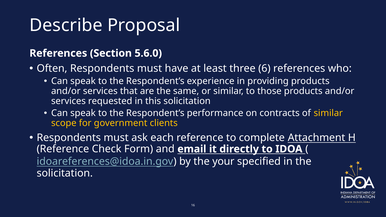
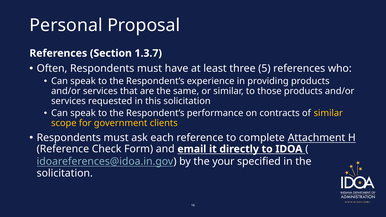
Describe: Describe -> Personal (66, 25)
5.6.0: 5.6.0 -> 1.3.7 (148, 53)
6: 6 -> 5 (264, 69)
